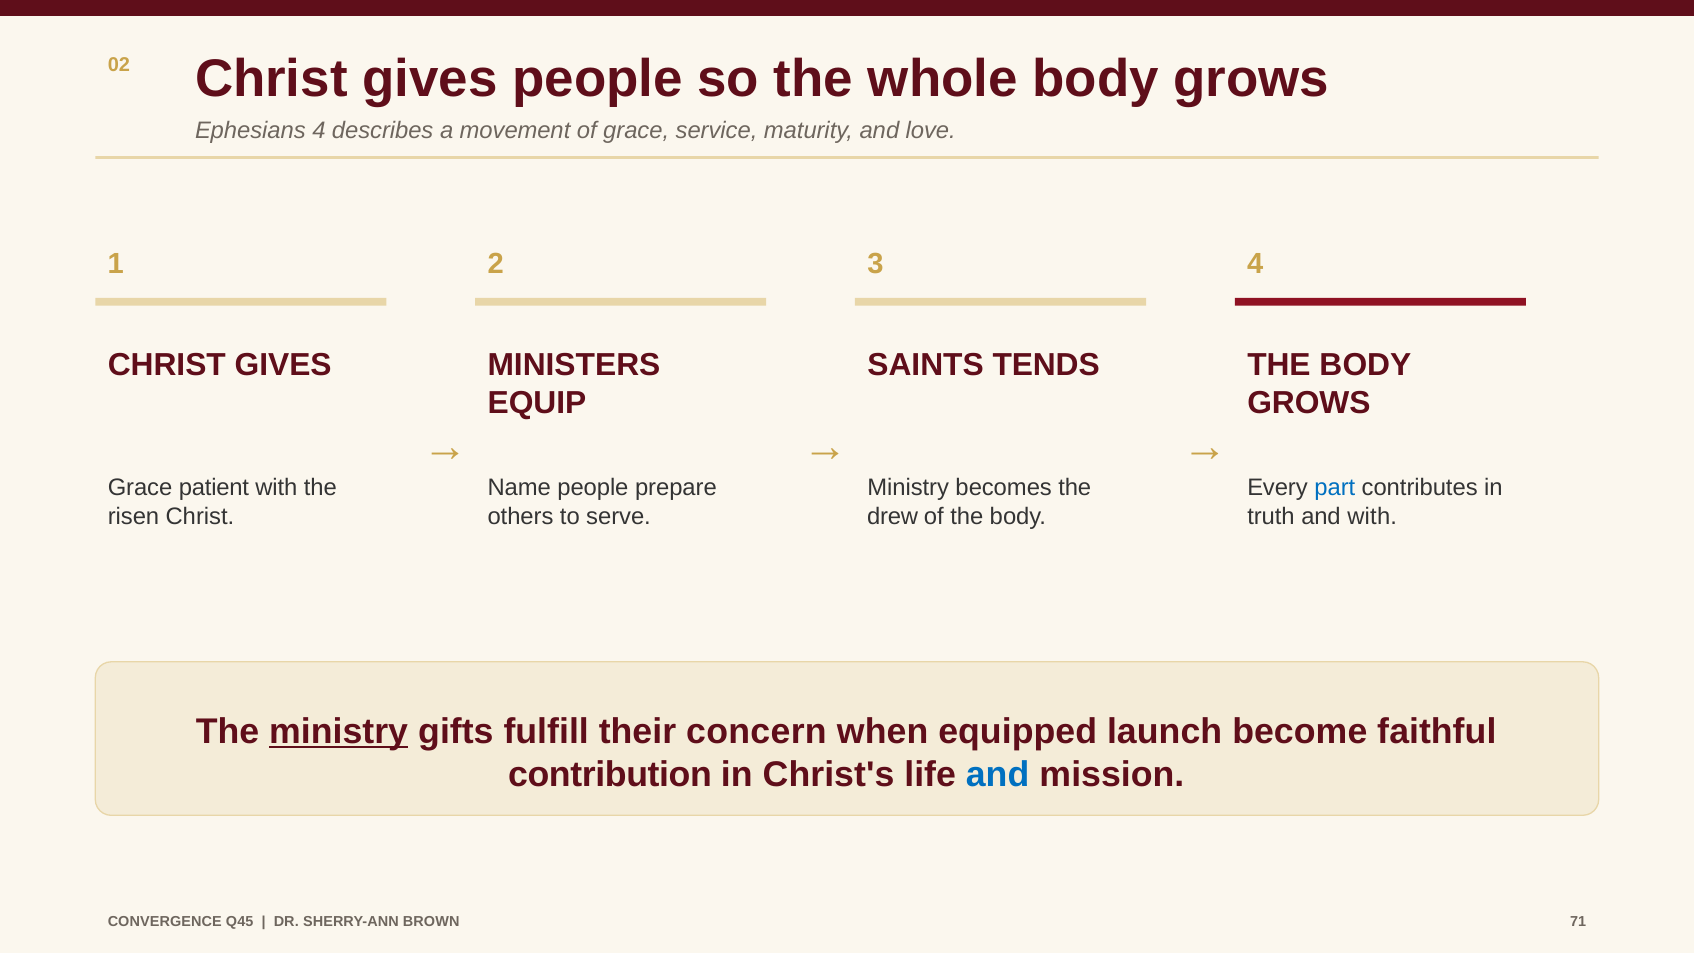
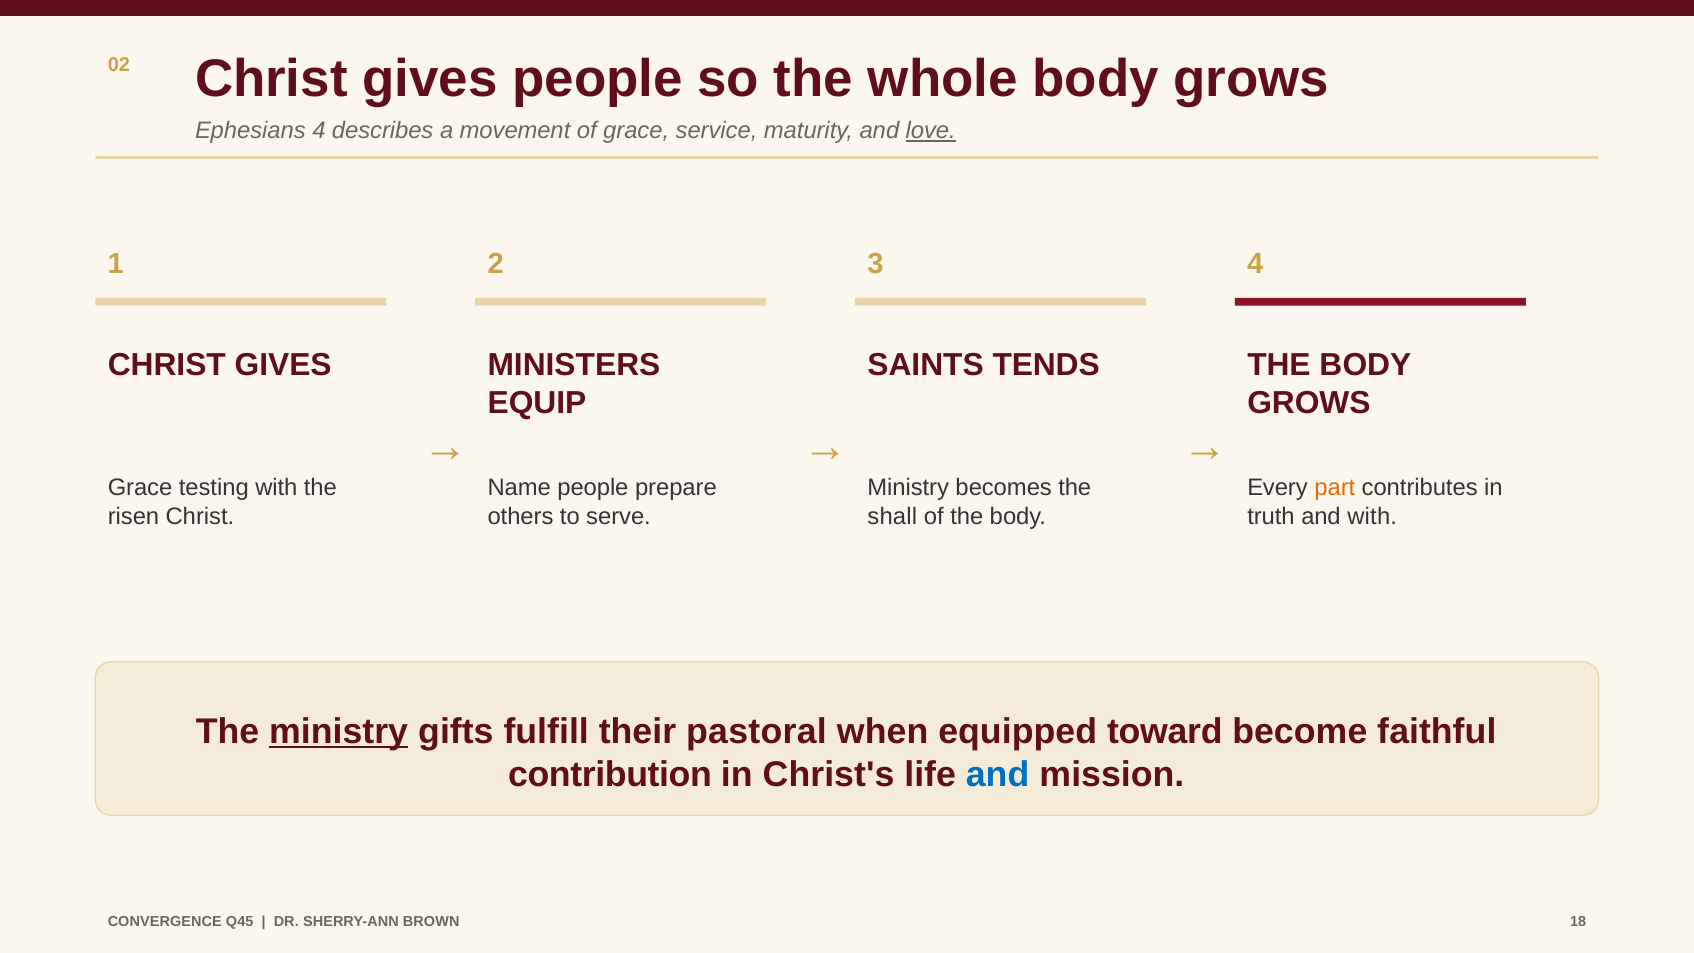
love underline: none -> present (931, 131)
patient: patient -> testing (214, 488)
part colour: blue -> orange (1335, 488)
drew: drew -> shall (892, 517)
concern: concern -> pastoral (756, 732)
launch: launch -> toward (1165, 732)
71: 71 -> 18 (1578, 921)
